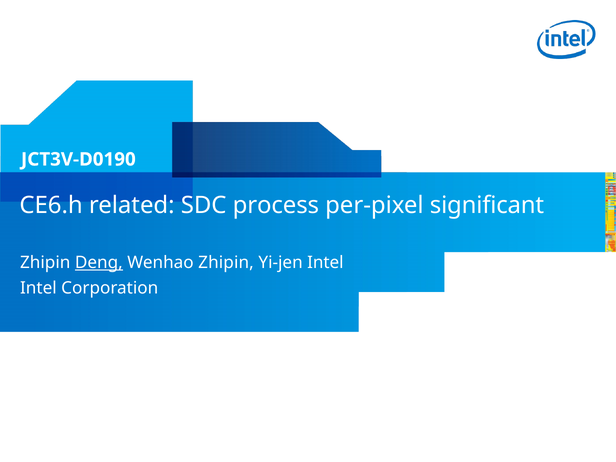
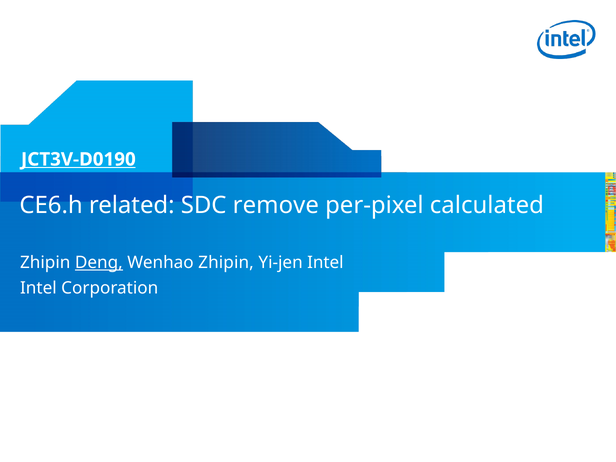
JCT3V-D0190 underline: none -> present (78, 159)
process: process -> remove (276, 205)
significant: significant -> calculated (487, 205)
